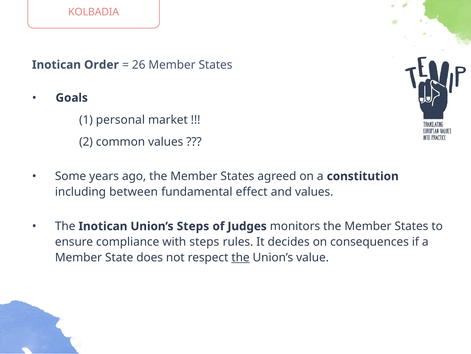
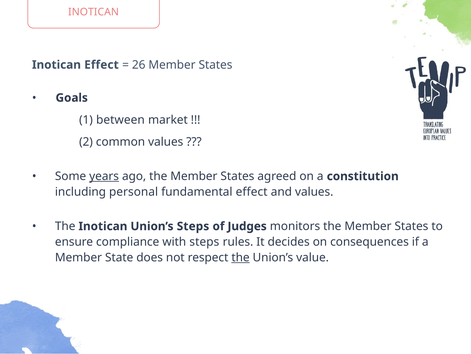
KOLBADIA: KOLBADIA -> INOTICAN (94, 12)
Inotican Order: Order -> Effect (101, 65)
personal: personal -> between (120, 120)
years underline: none -> present (104, 176)
between: between -> personal (134, 191)
